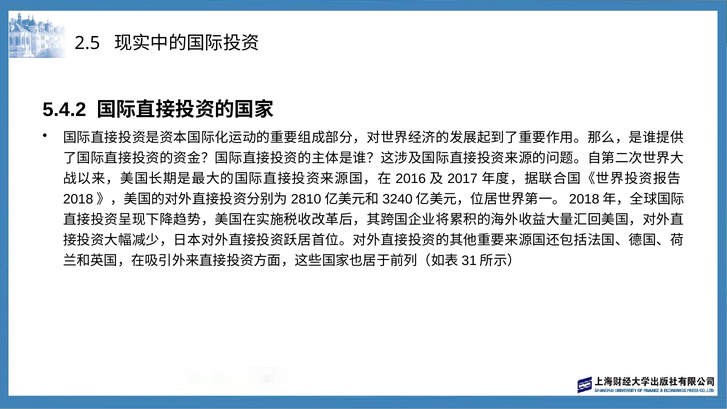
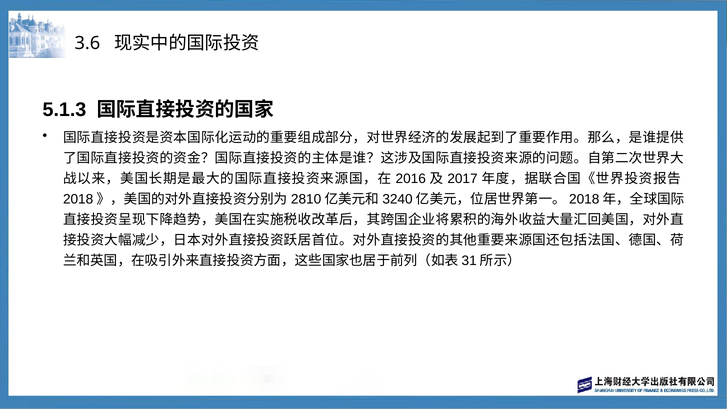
2.5: 2.5 -> 3.6 (87, 43)
5.4.2: 5.4.2 -> 5.1.3 (64, 110)
